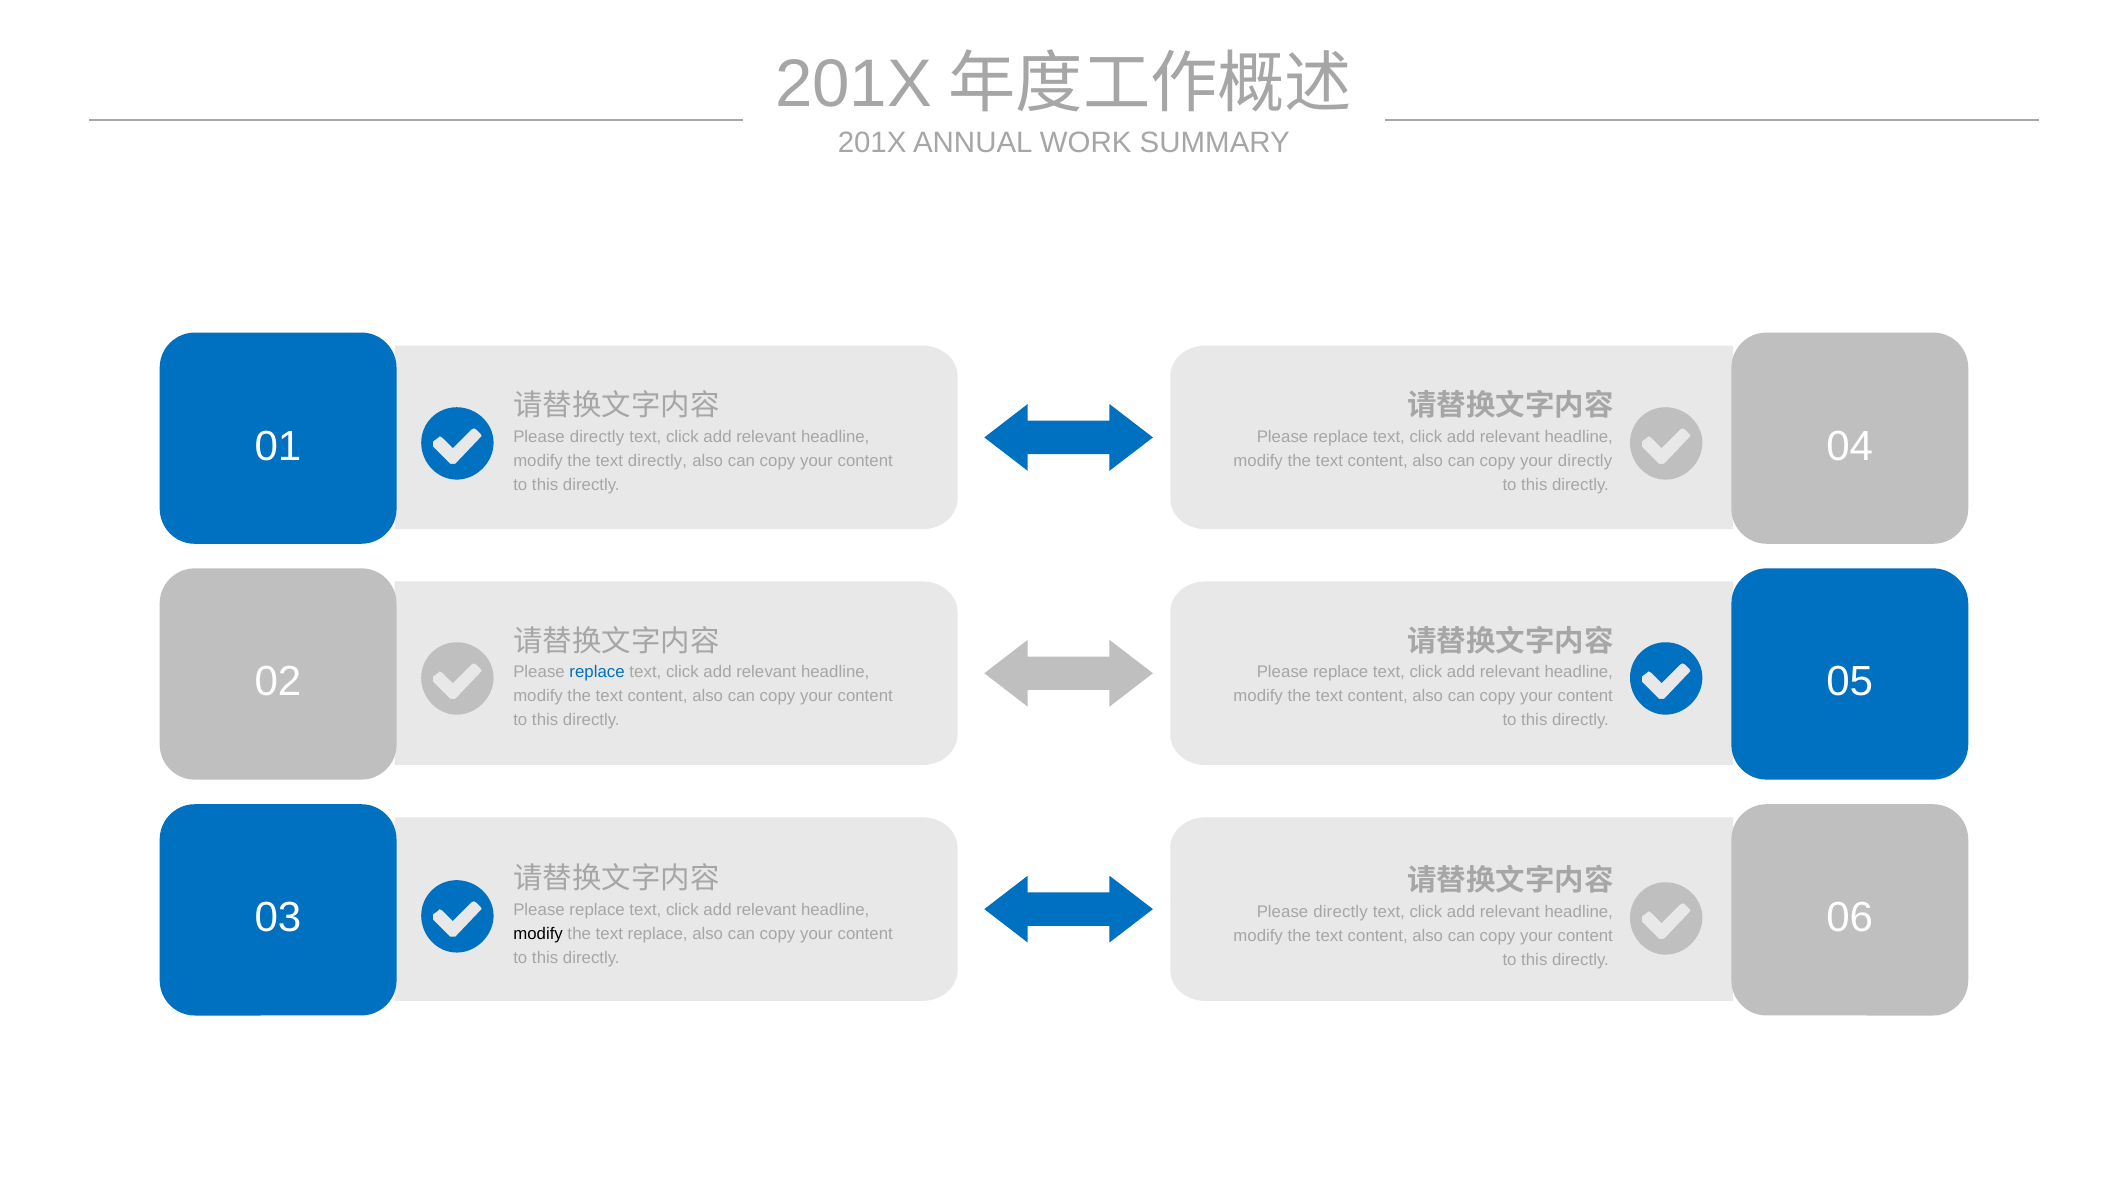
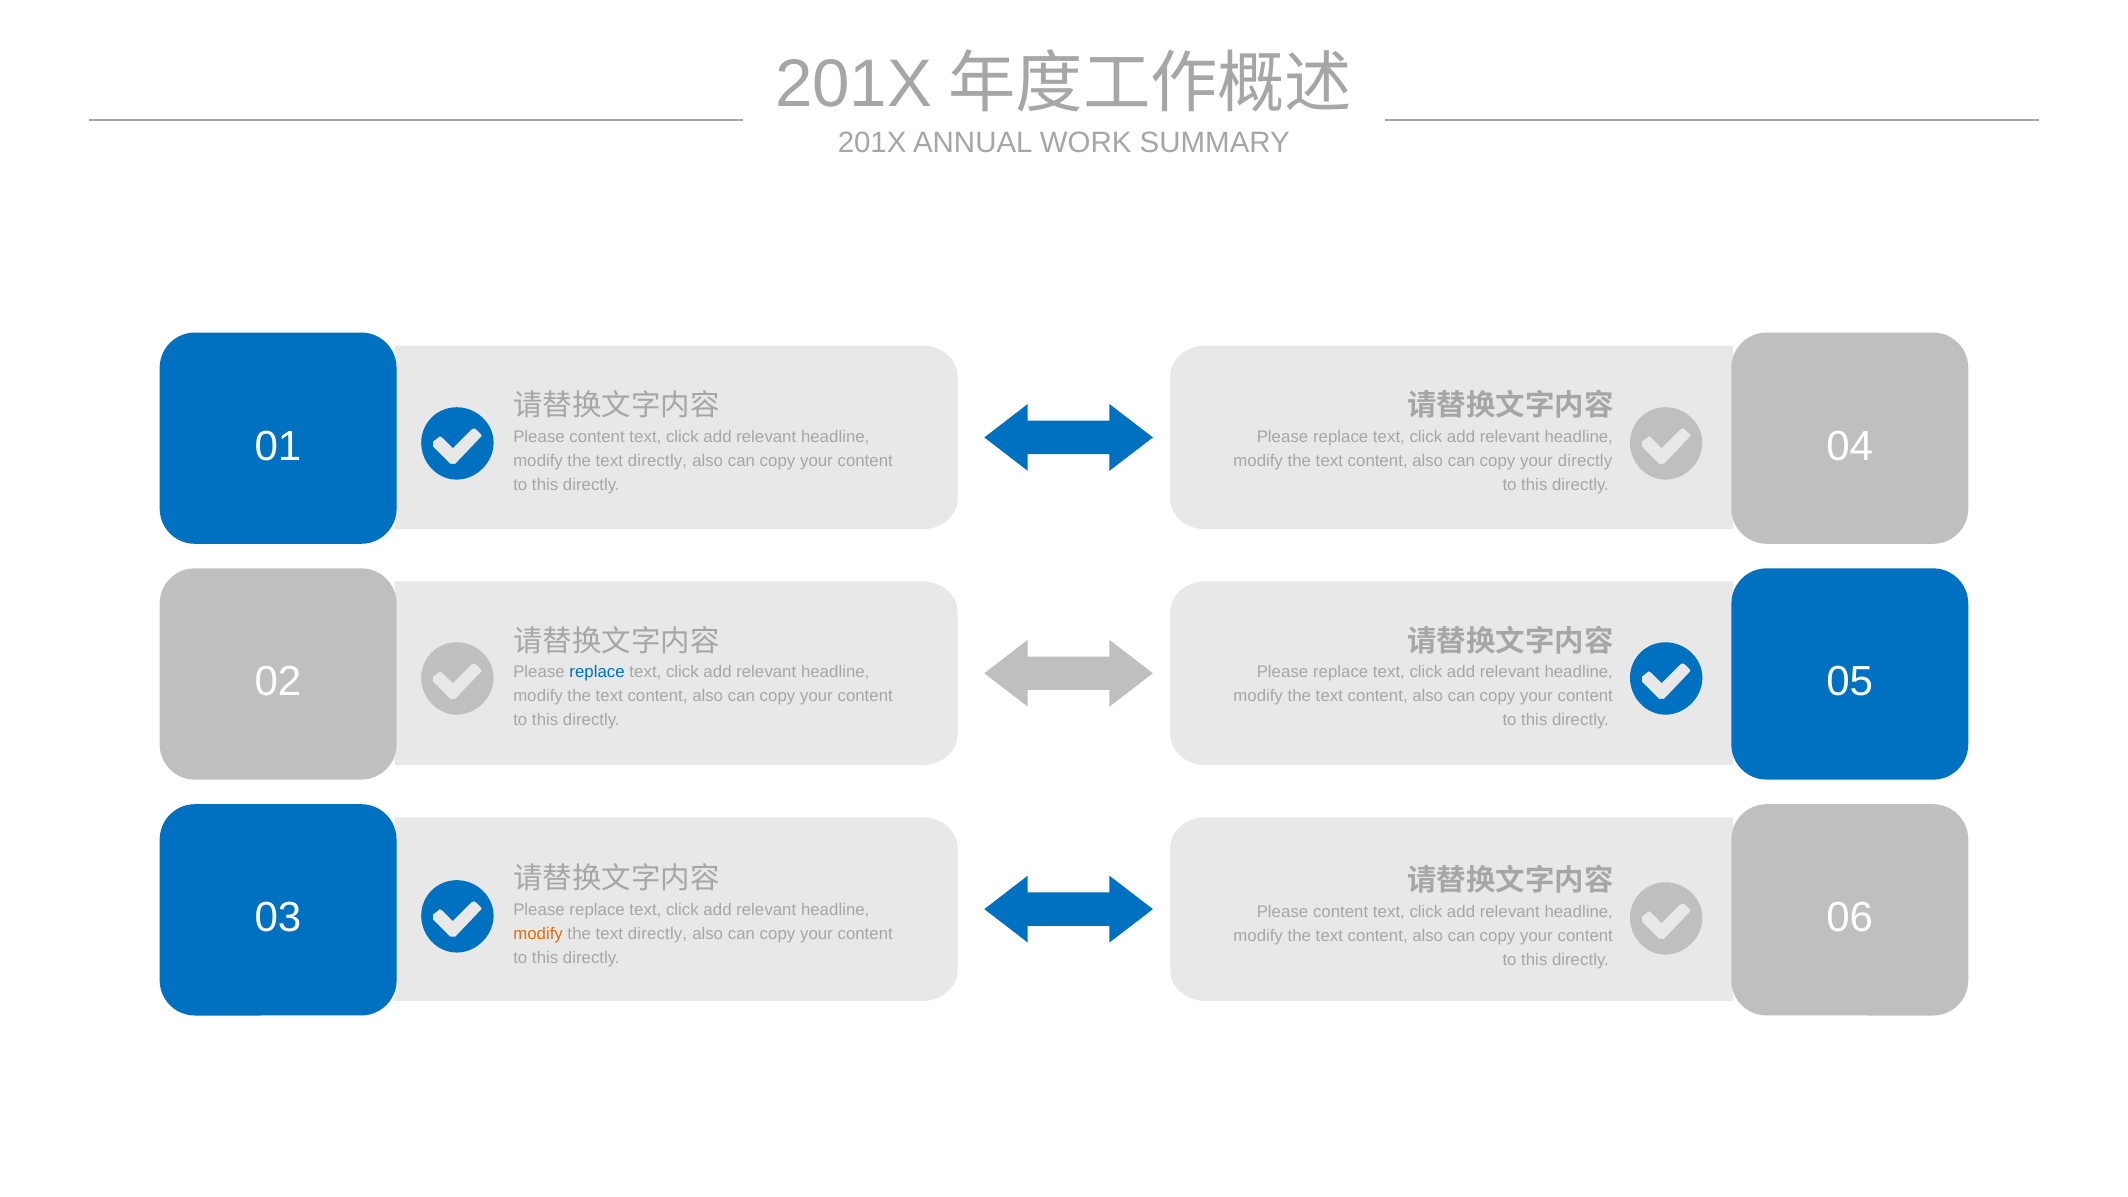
directly: directly -> content (597, 437)
directly: directly -> content (1341, 912)
modify colour: black -> orange (538, 934)
replace: replace -> directly (658, 934)
